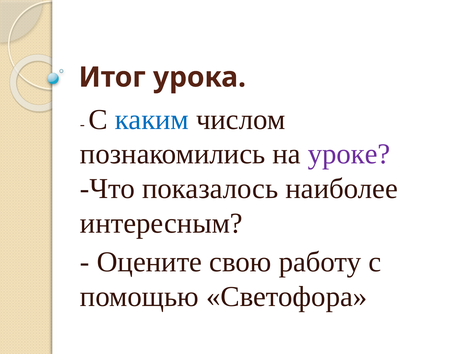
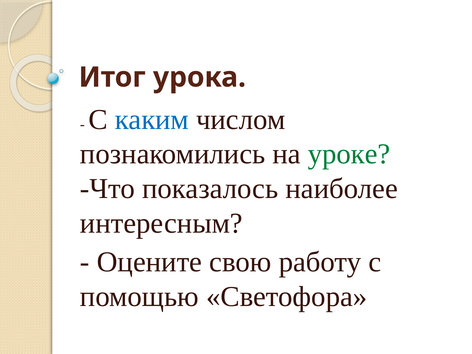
уроке colour: purple -> green (349, 154)
